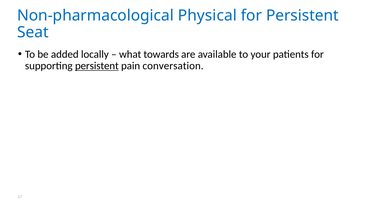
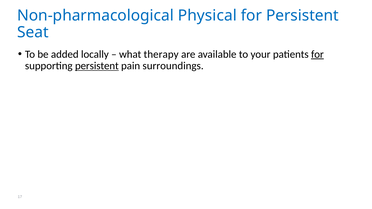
towards: towards -> therapy (161, 54)
for underline: none -> present (317, 54)
conversation: conversation -> surroundings (173, 66)
